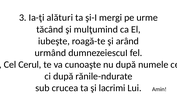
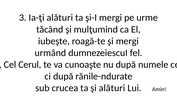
şi arând: arând -> mergi (127, 41)
şi lacrimi: lacrimi -> alături (112, 89)
